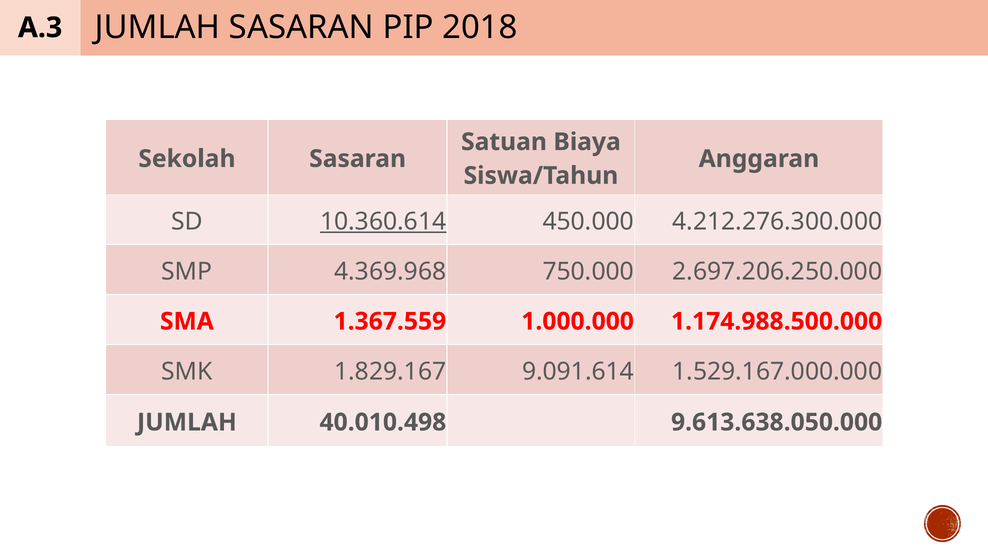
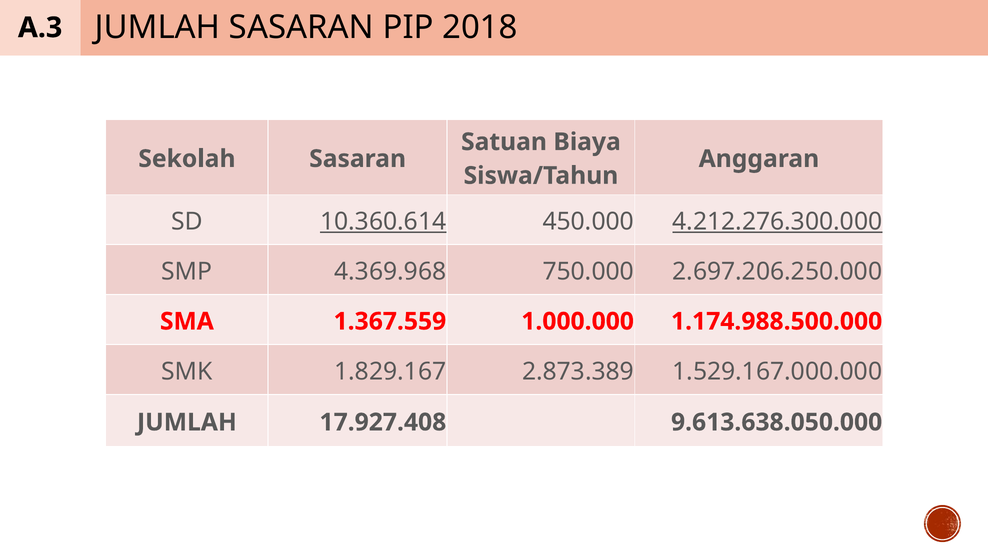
4.212.276.300.000 underline: none -> present (777, 221)
9.091.614: 9.091.614 -> 2.873.389 (578, 371)
40.010.498: 40.010.498 -> 17.927.408 (383, 422)
